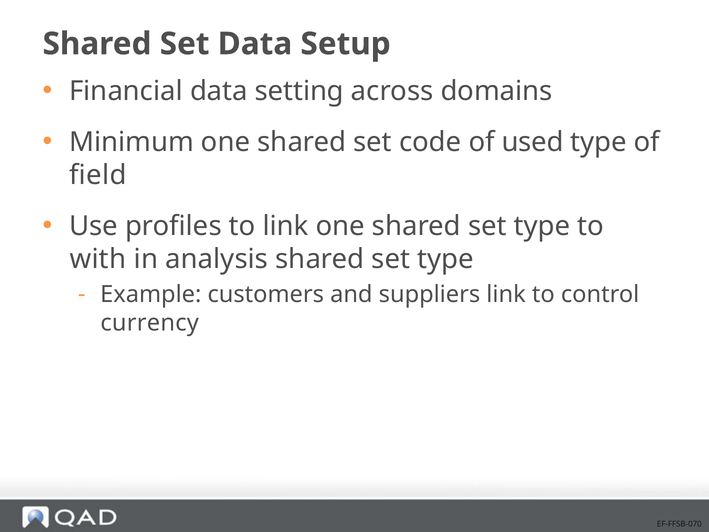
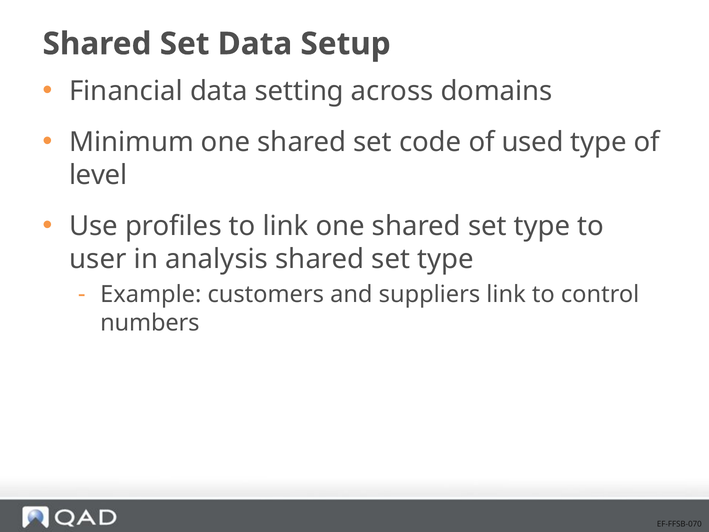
field: field -> level (98, 175)
with: with -> user (98, 259)
currency: currency -> numbers (150, 323)
